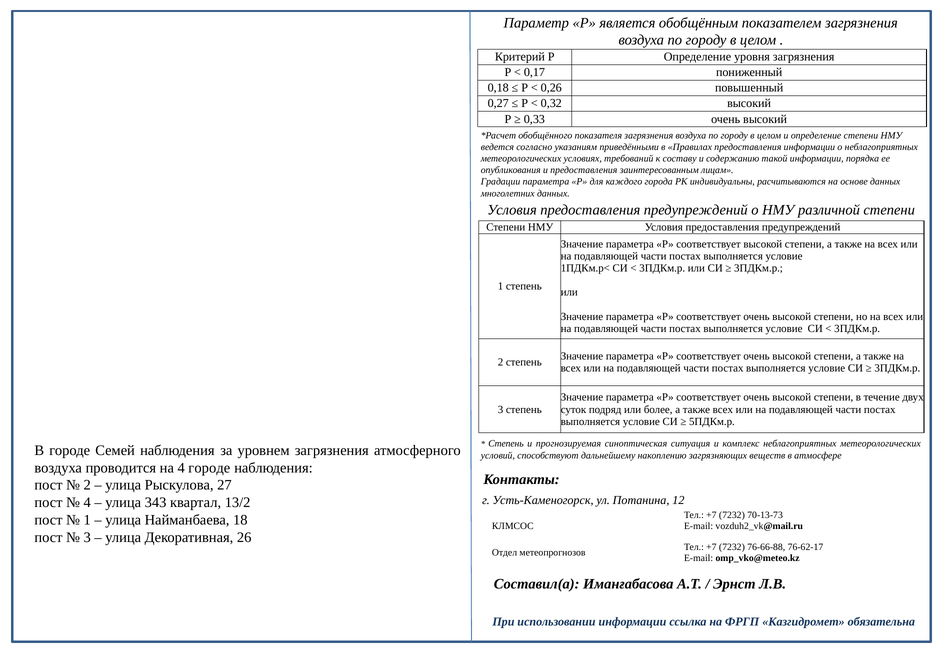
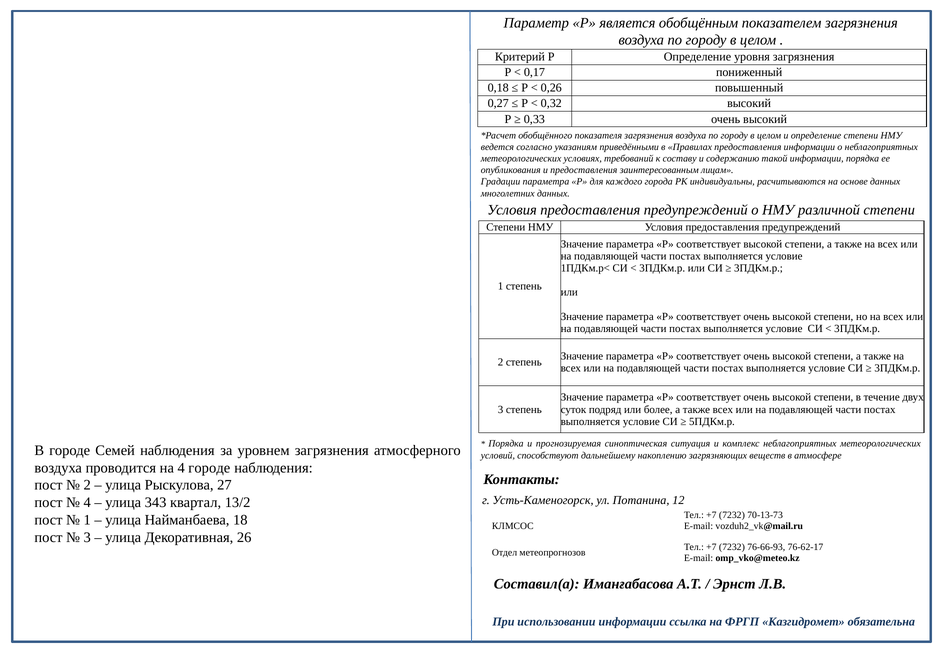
Степень: Степень -> Порядка (506, 444)
76-66-88: 76-66-88 -> 76-66-93 (766, 547)
